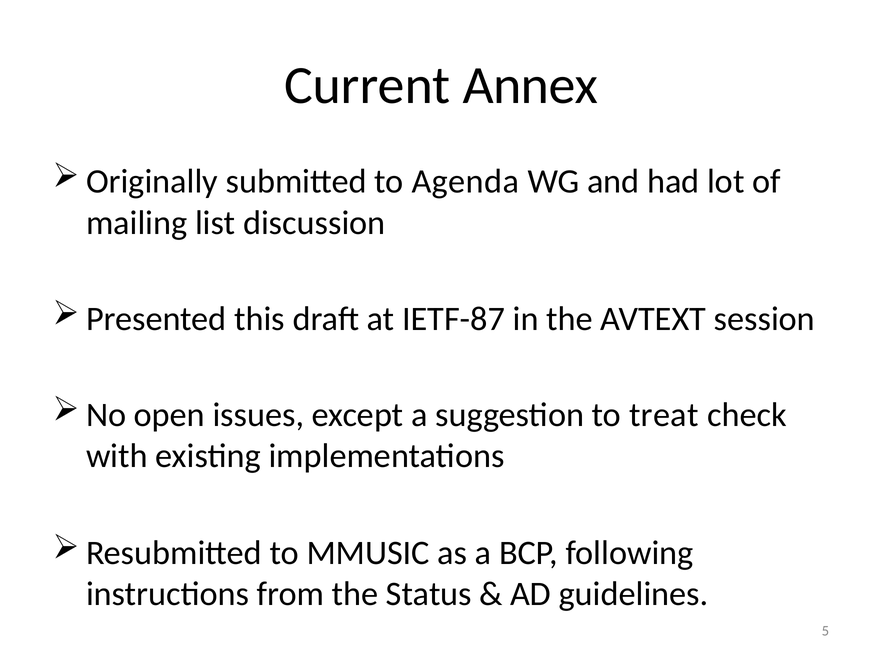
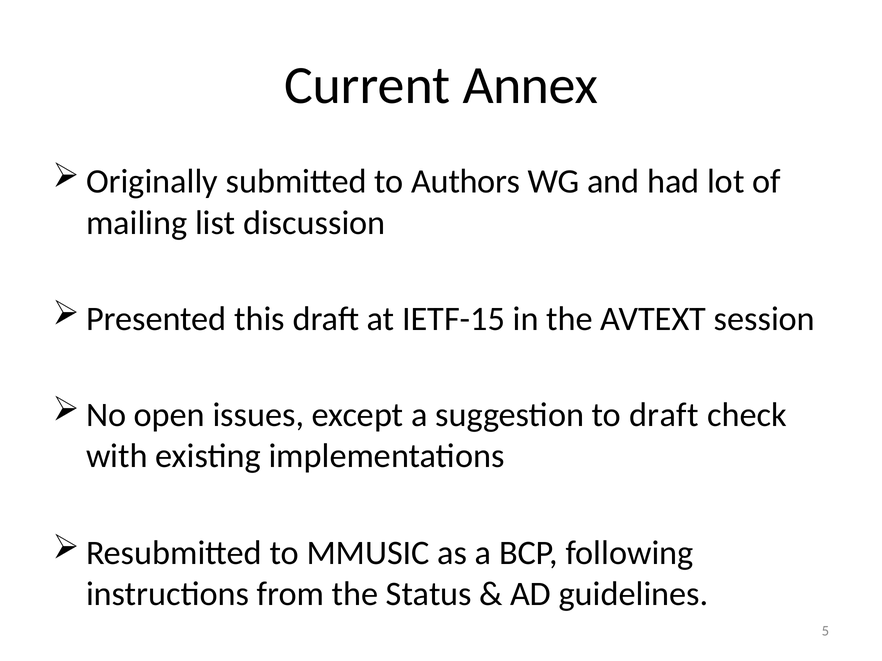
Agenda: Agenda -> Authors (466, 182)
IETF-87: IETF-87 -> IETF-15 (454, 319)
to treat: treat -> draft (664, 415)
